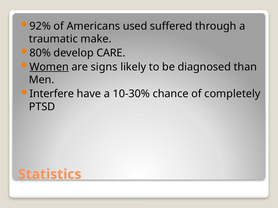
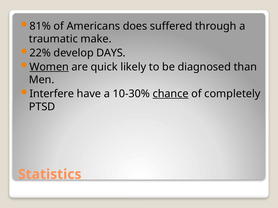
92%: 92% -> 81% (40, 26)
used: used -> does (135, 26)
80%: 80% -> 22% (40, 53)
CARE: CARE -> DAYS (111, 53)
signs: signs -> quick (104, 67)
chance underline: none -> present (171, 94)
